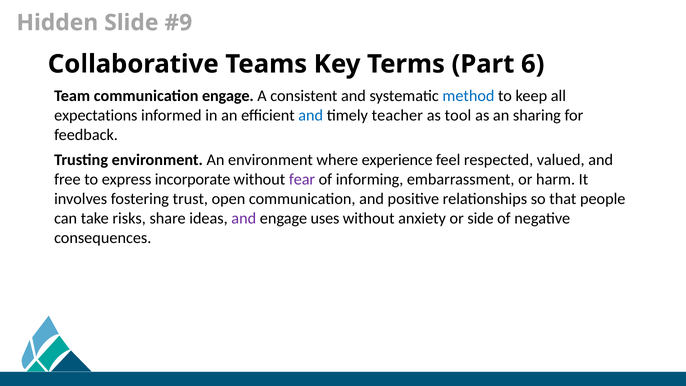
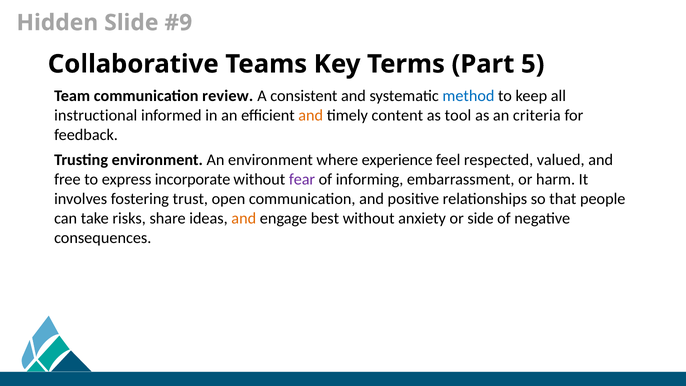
6: 6 -> 5 (533, 64)
communication engage: engage -> review (228, 96)
expectations: expectations -> instructional (96, 115)
and colour: blue -> orange (311, 115)
teacher: teacher -> content (397, 115)
sharing: sharing -> criteria (537, 115)
and colour: purple -> orange (244, 218)
uses: uses -> best (325, 218)
